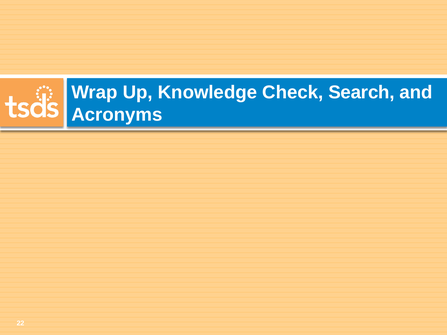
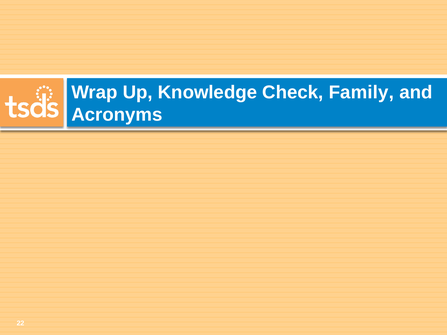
Search: Search -> Family (361, 93)
